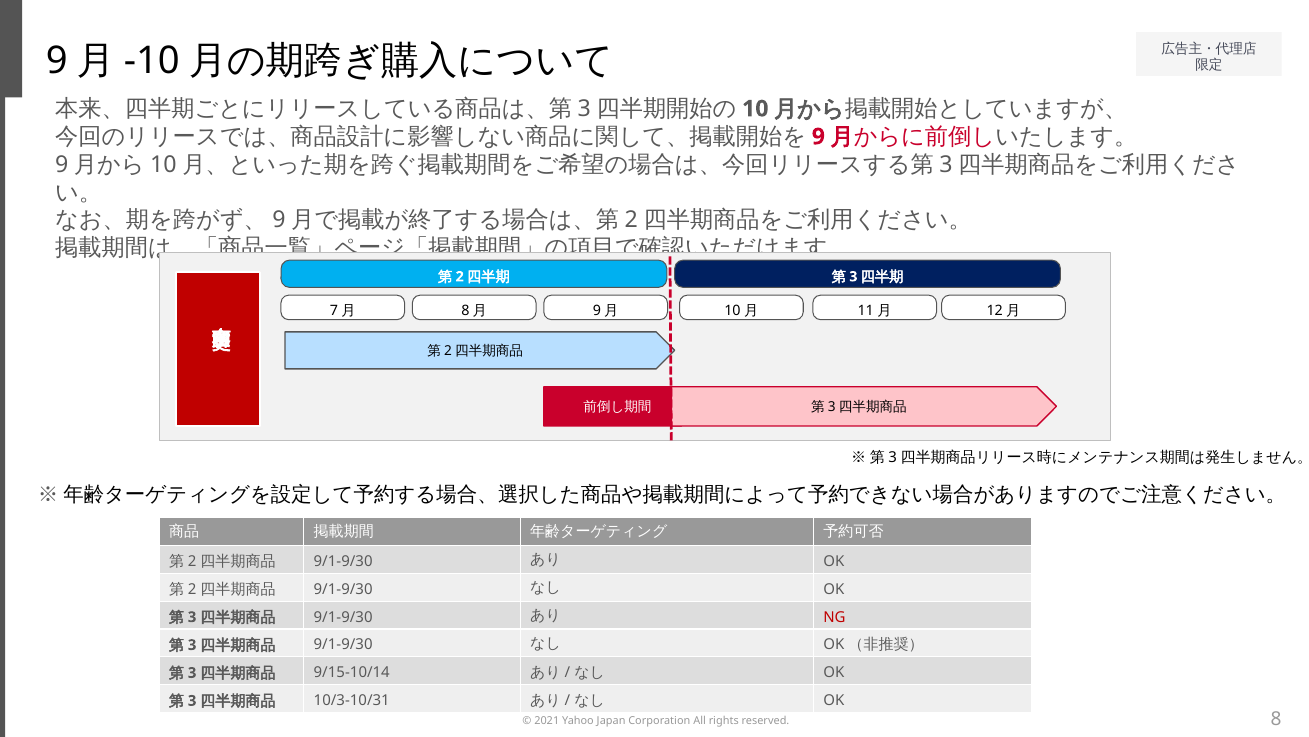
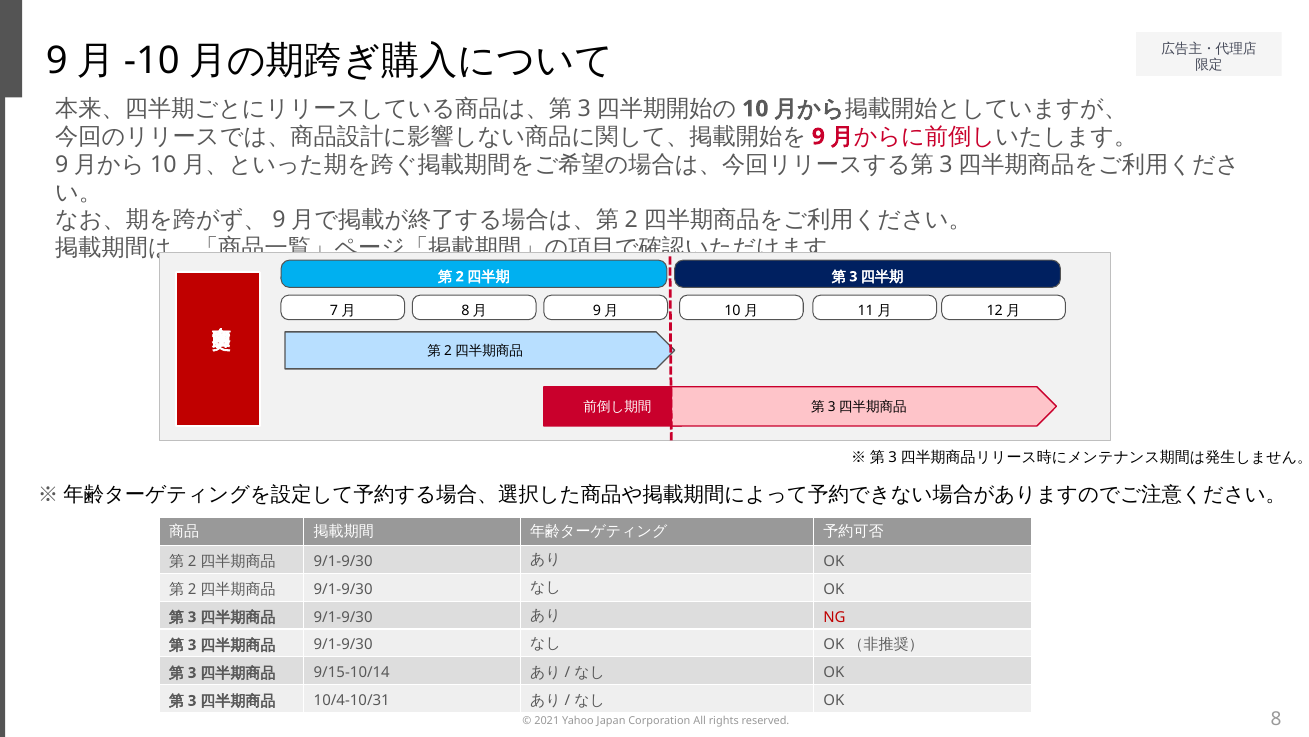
10/3-10/31: 10/3-10/31 -> 10/4-10/31 (352, 700)
